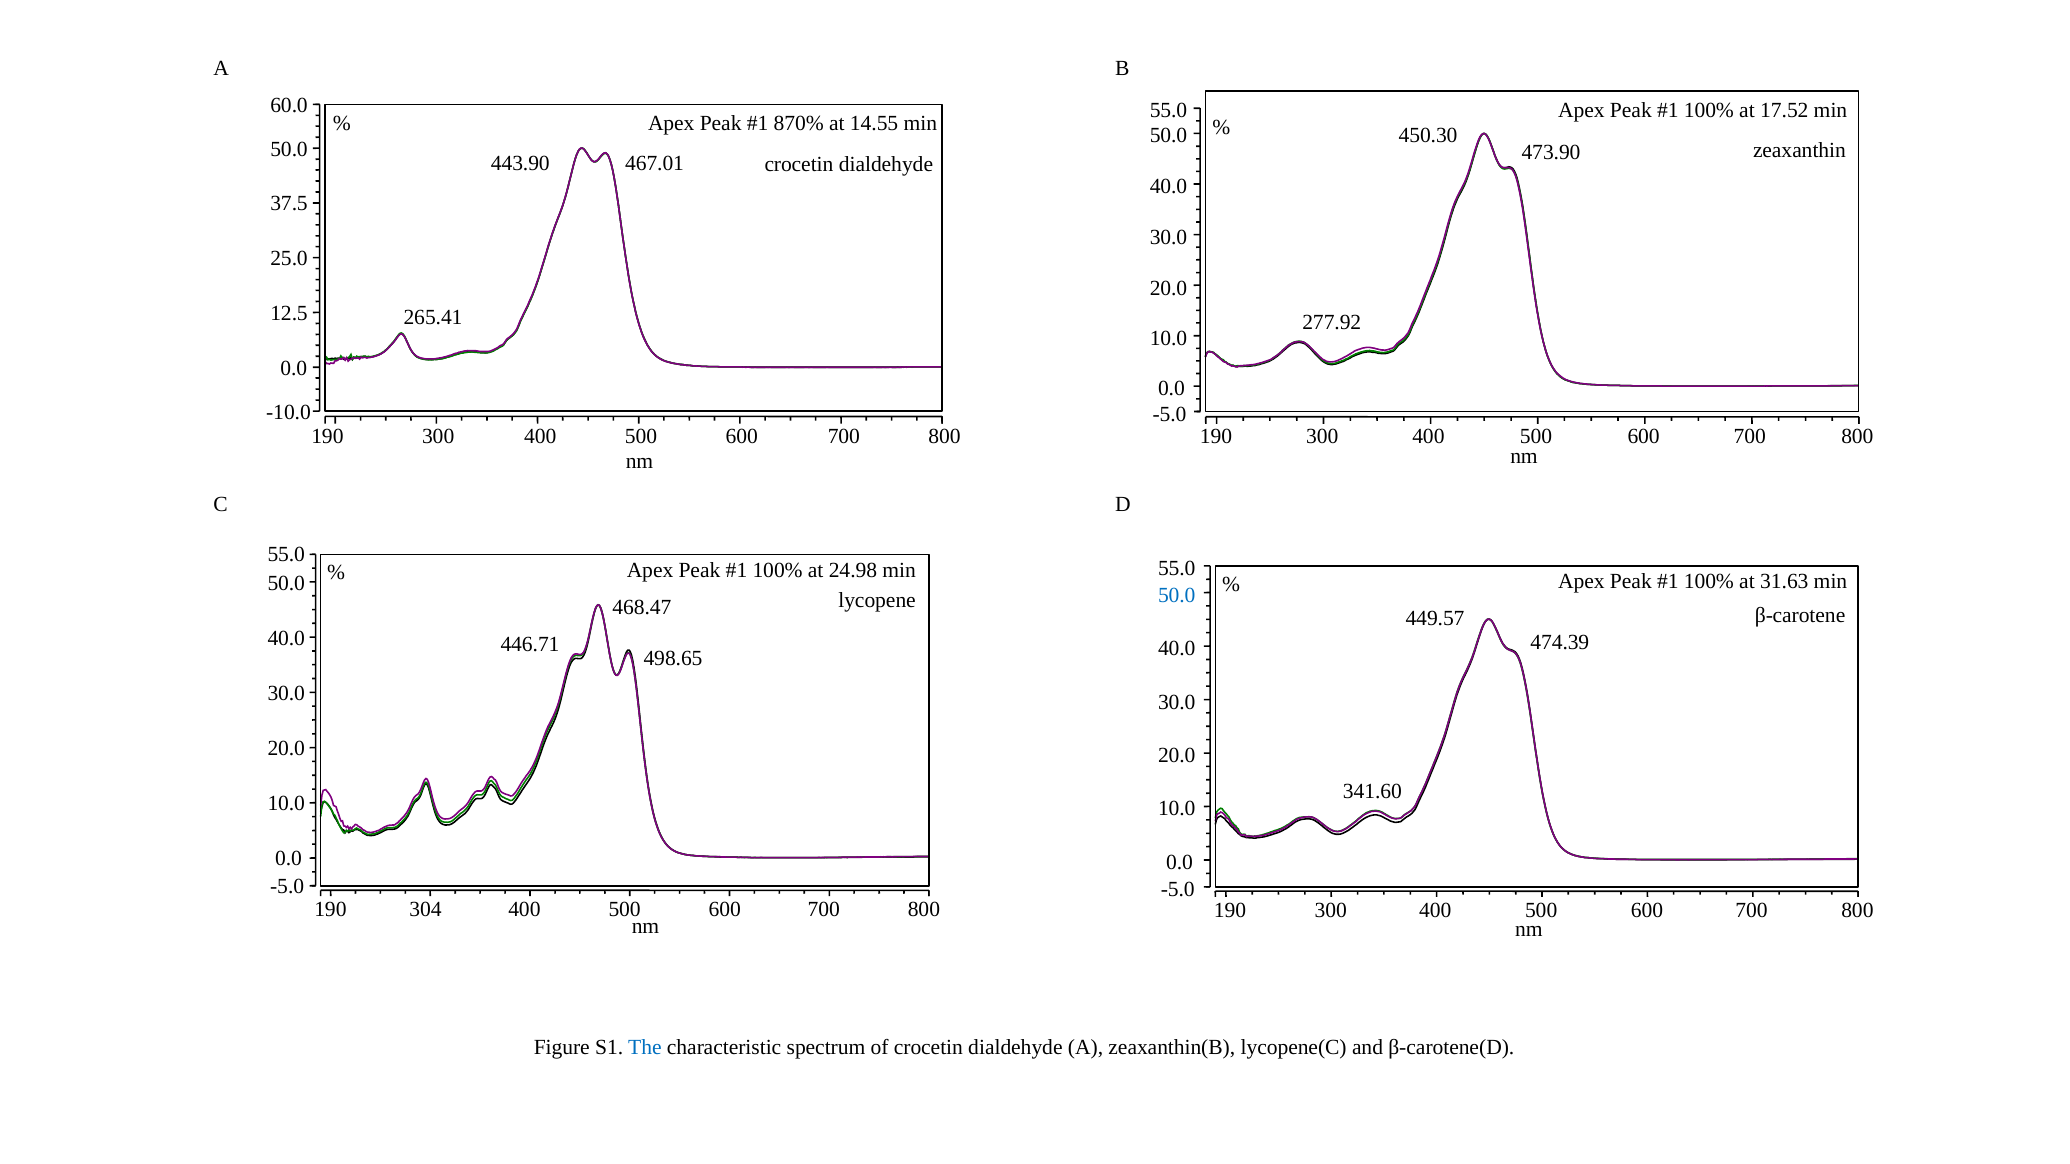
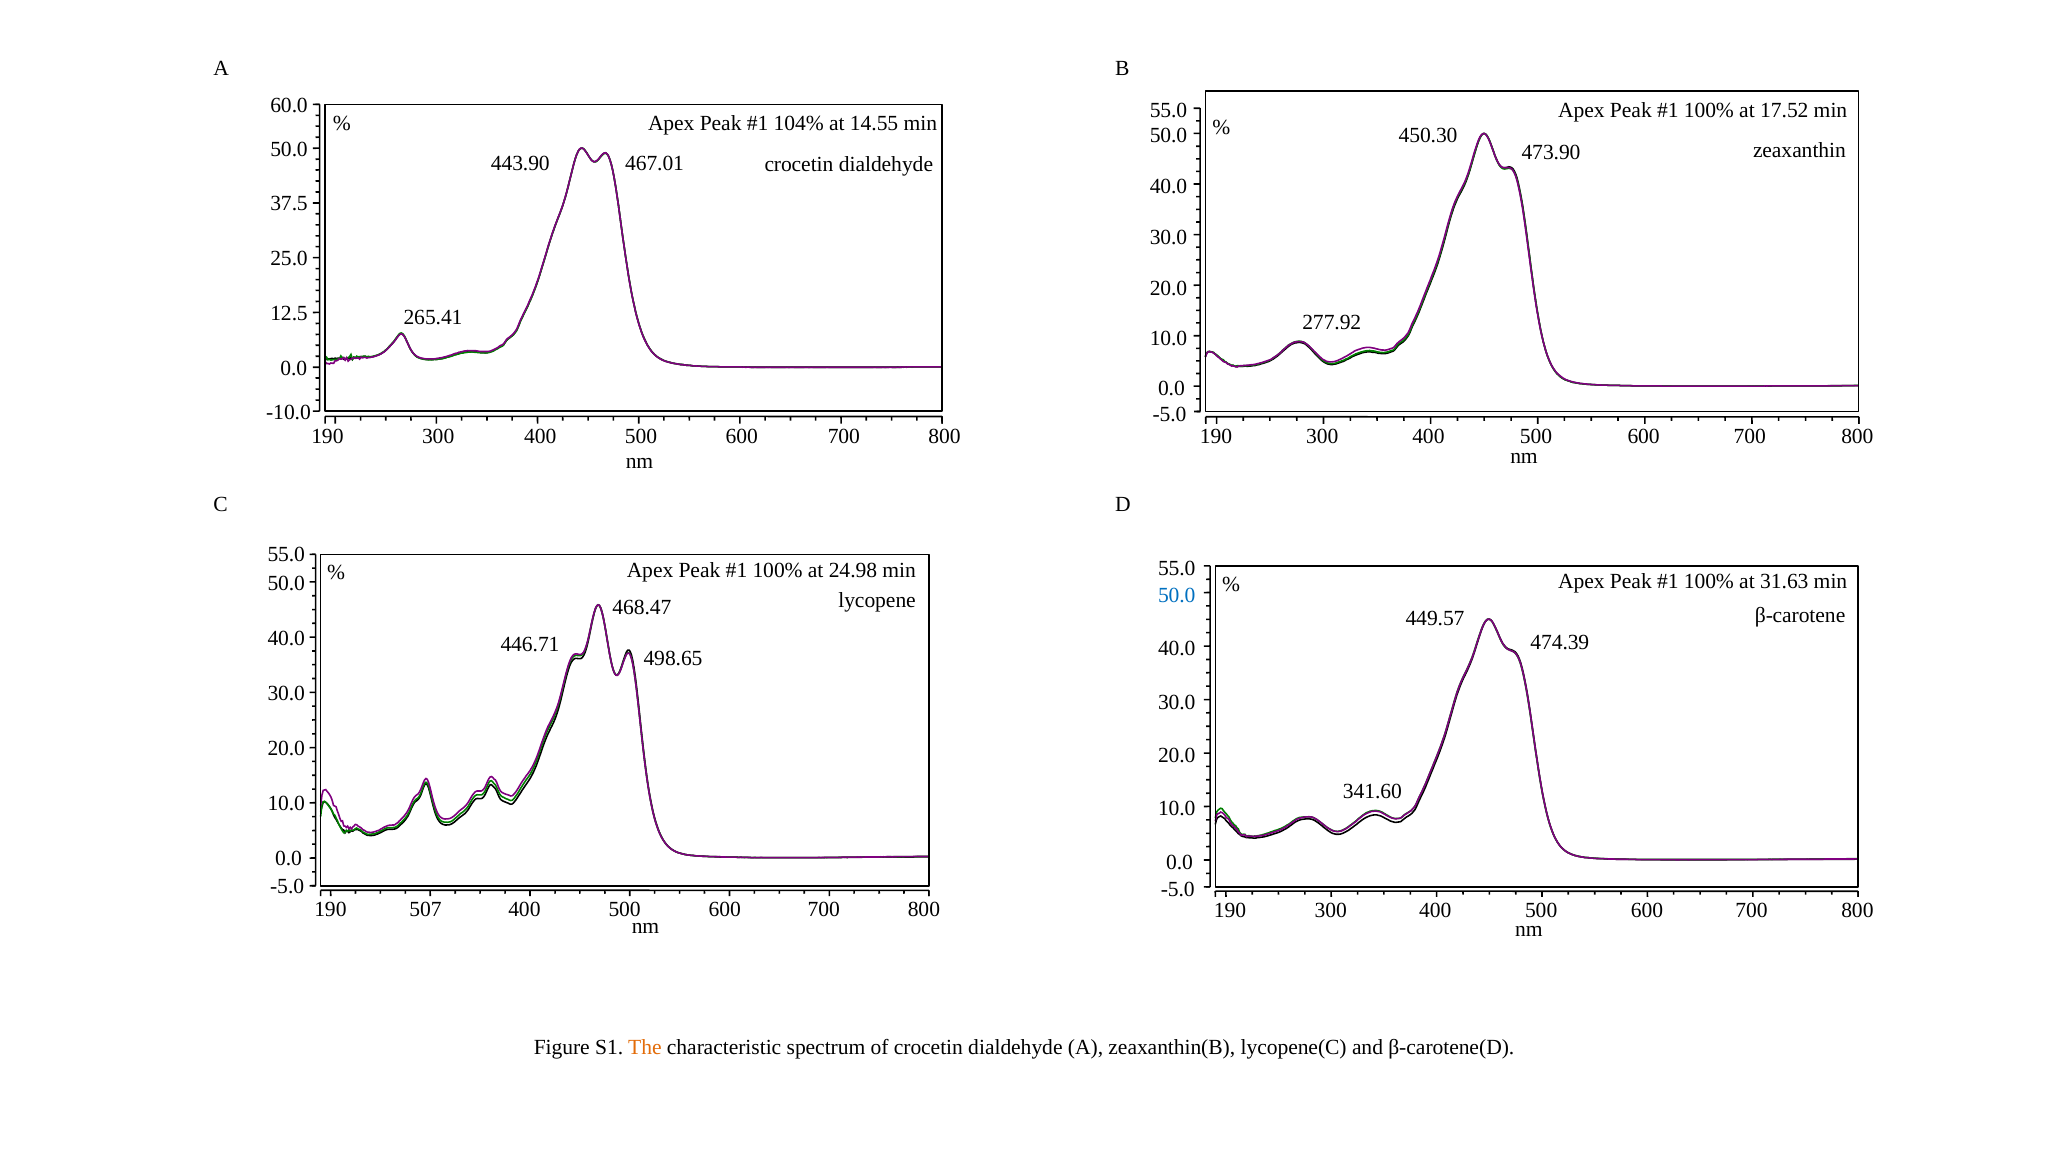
870%: 870% -> 104% (799, 124)
304: 304 -> 507 (426, 910)
The colour: blue -> orange (645, 1047)
